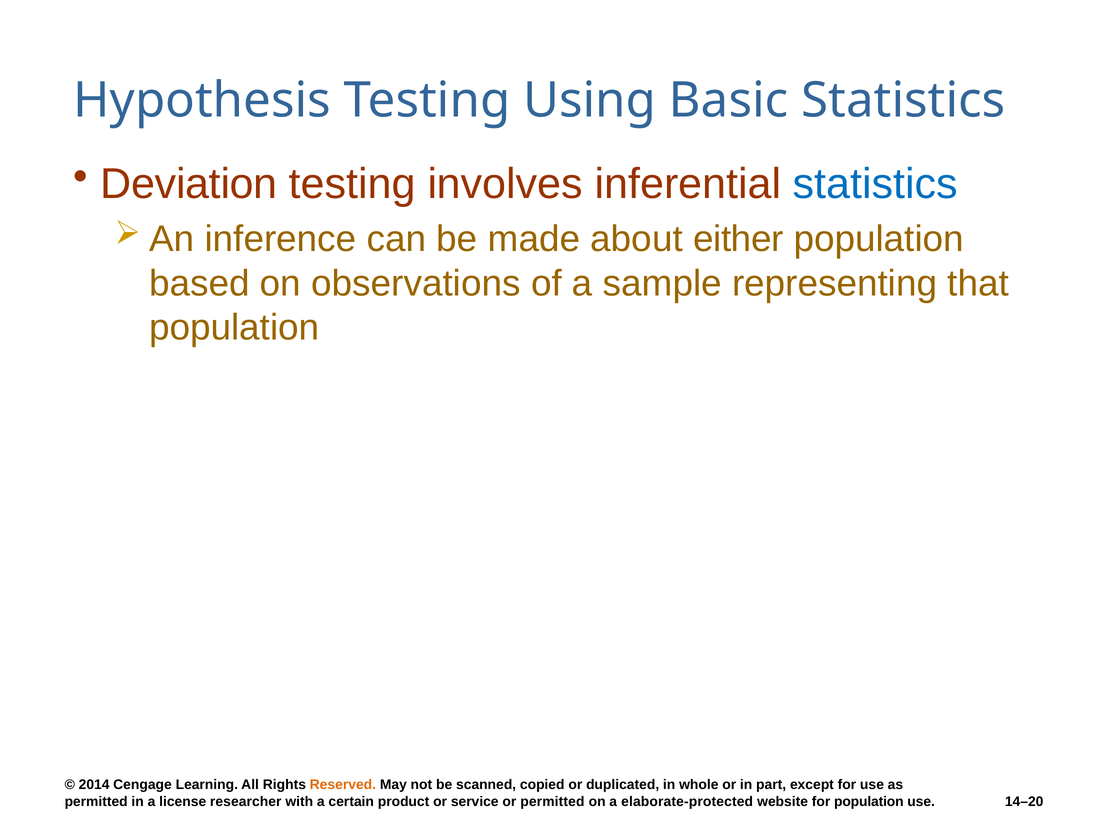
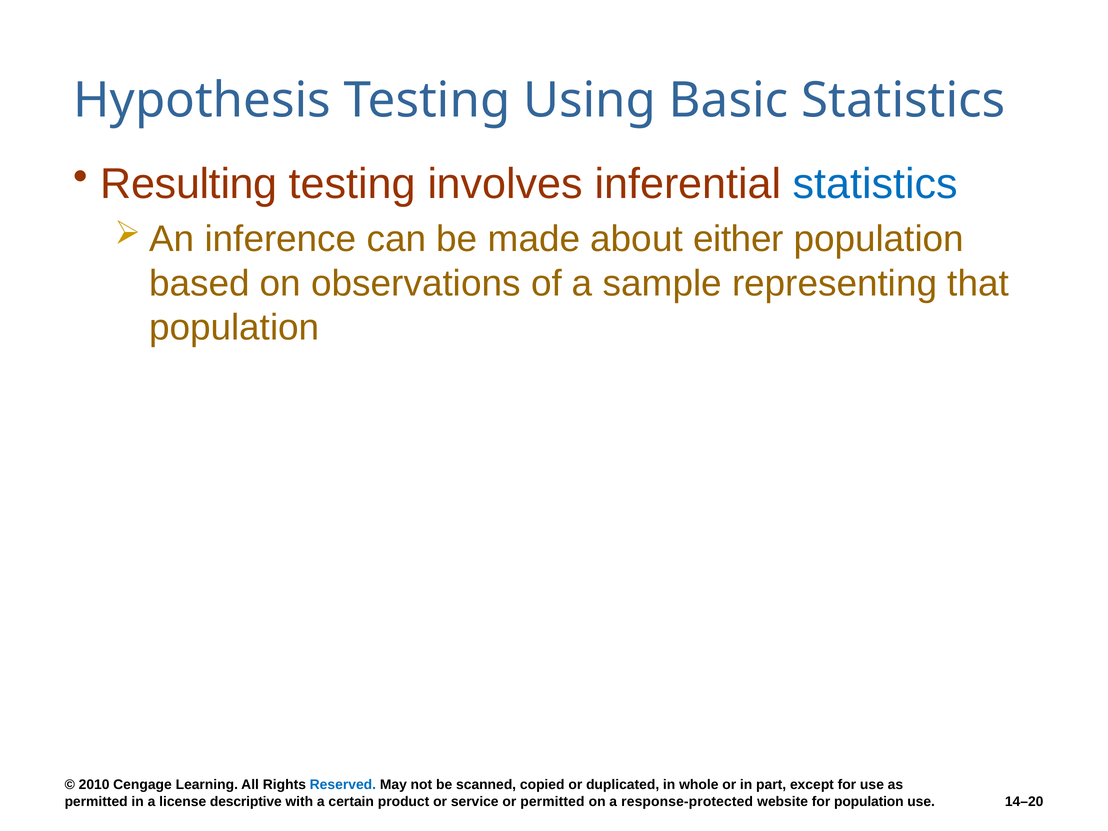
Deviation: Deviation -> Resulting (189, 184)
2014: 2014 -> 2010 (94, 785)
Reserved colour: orange -> blue (343, 785)
researcher: researcher -> descriptive (246, 802)
elaborate-protected: elaborate-protected -> response-protected (687, 802)
